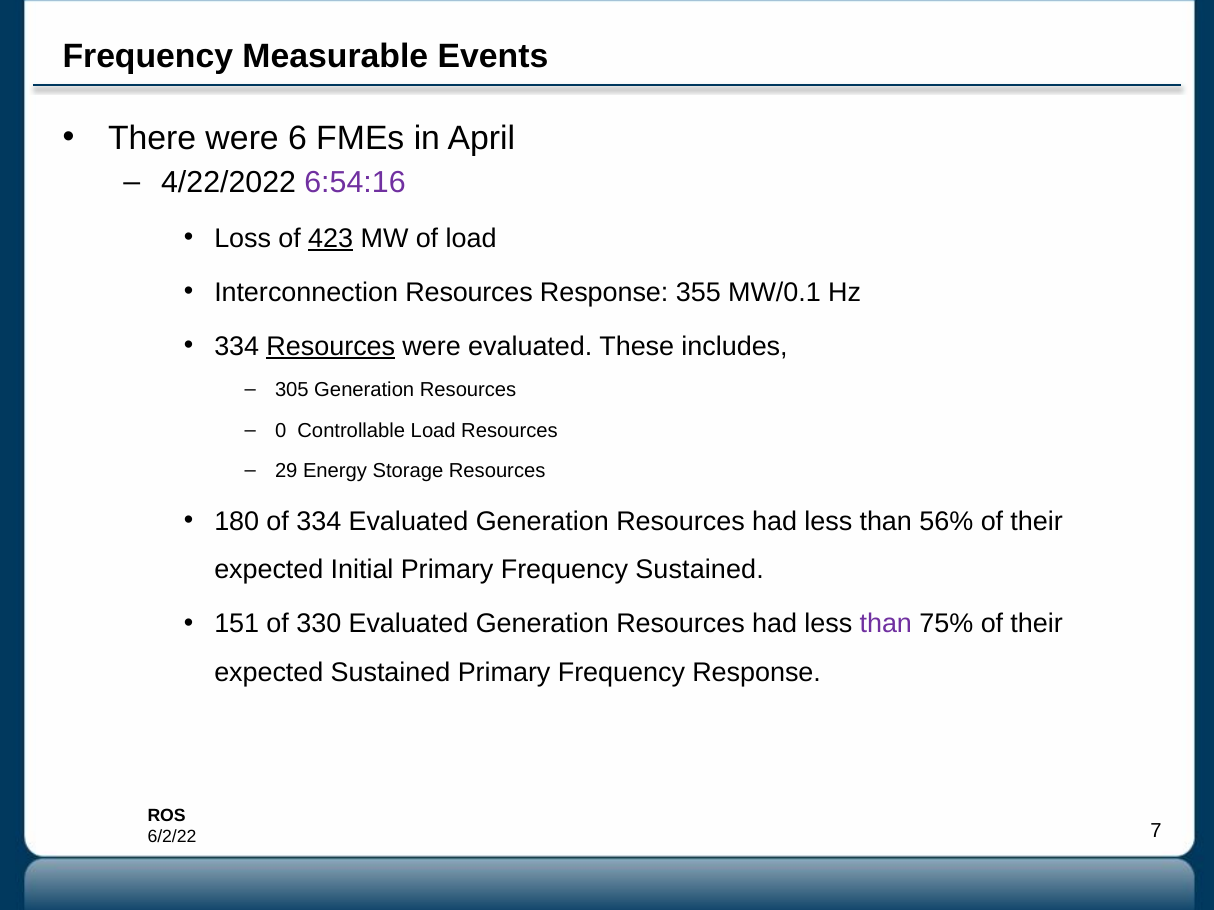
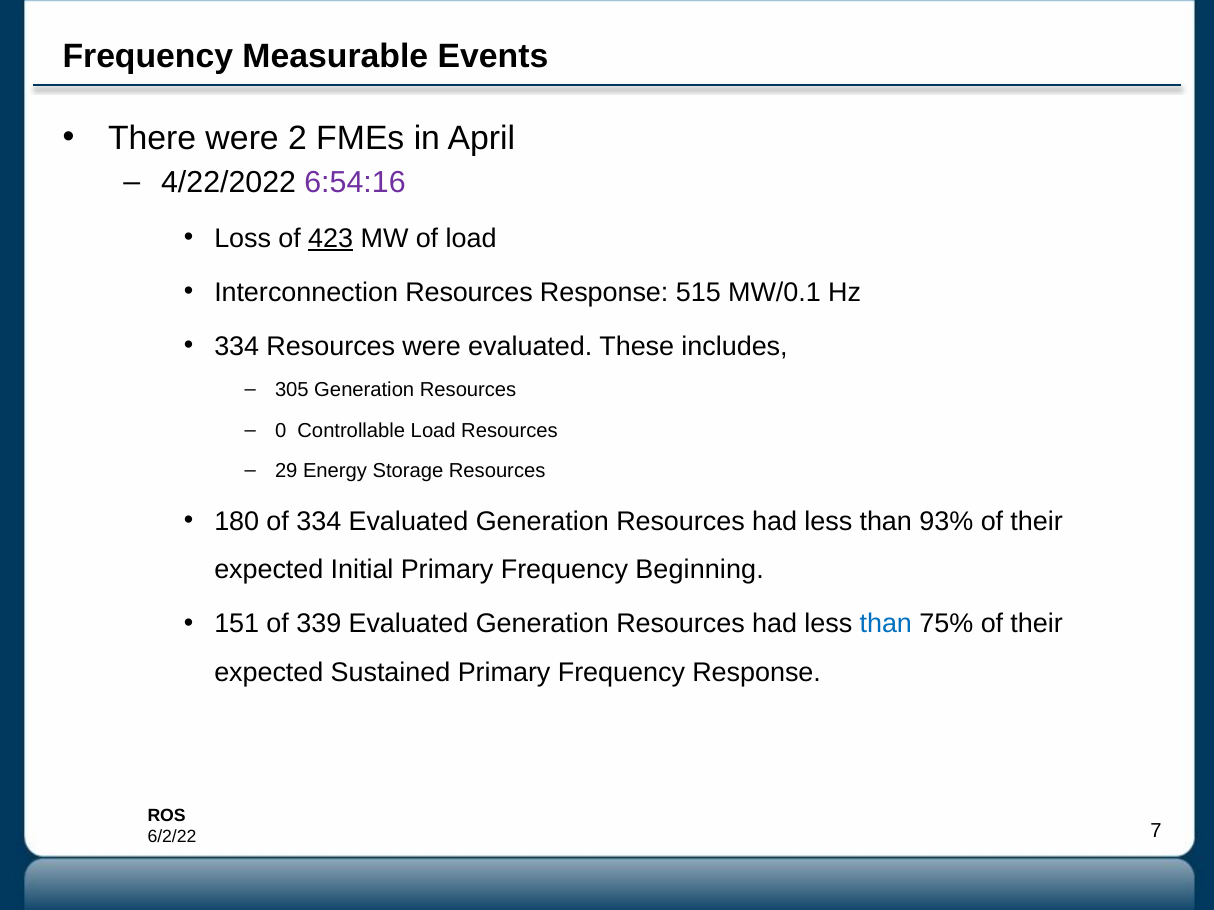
6: 6 -> 2 (298, 139)
355: 355 -> 515 (698, 293)
Resources underline: present -> none (331, 346)
56%: 56% -> 93% (946, 522)
Frequency Sustained: Sustained -> Beginning (700, 570)
330: 330 -> 339 (319, 624)
than colour: purple -> blue (886, 624)
